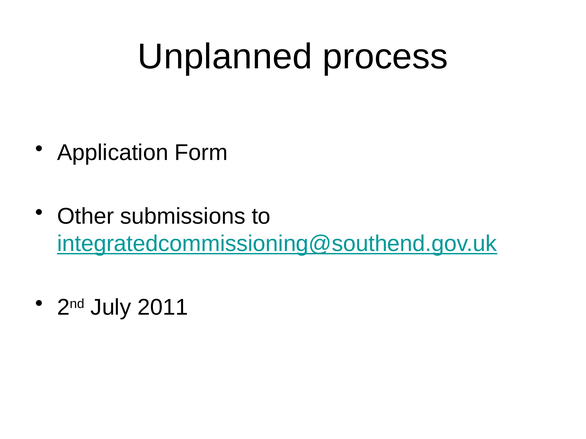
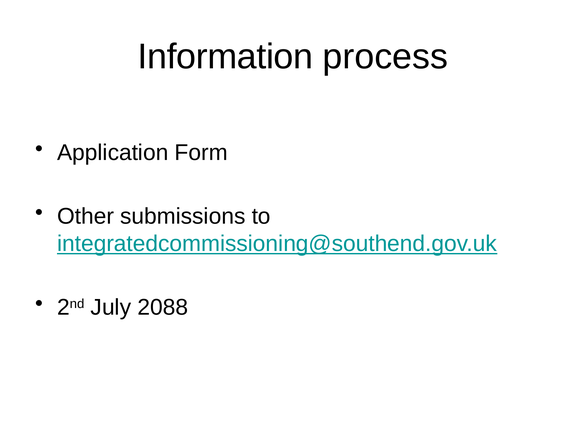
Unplanned: Unplanned -> Information (225, 57)
2011: 2011 -> 2088 (163, 308)
